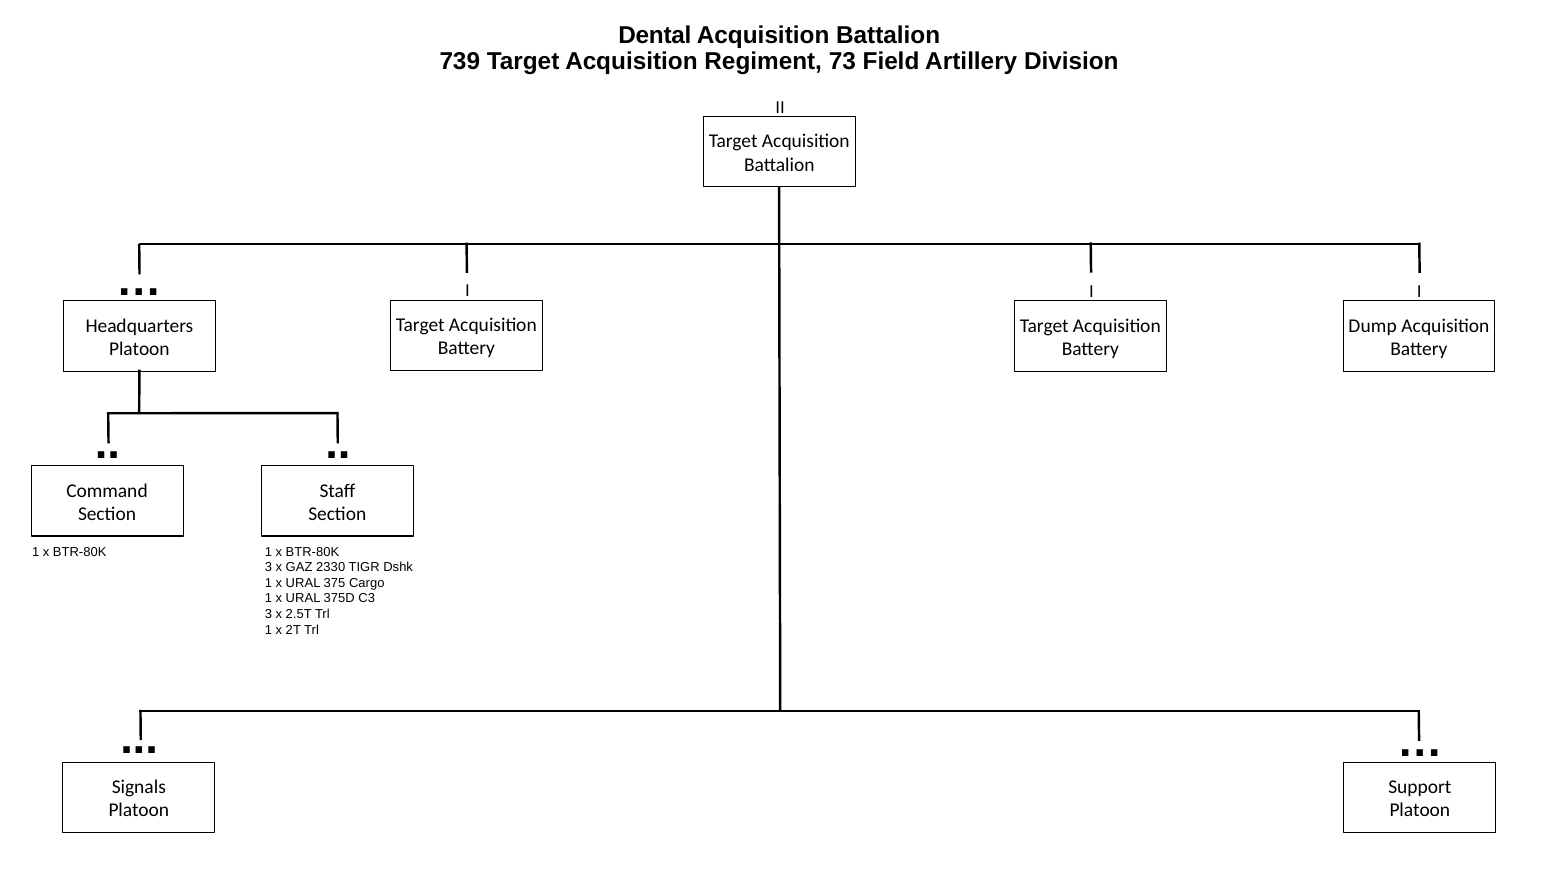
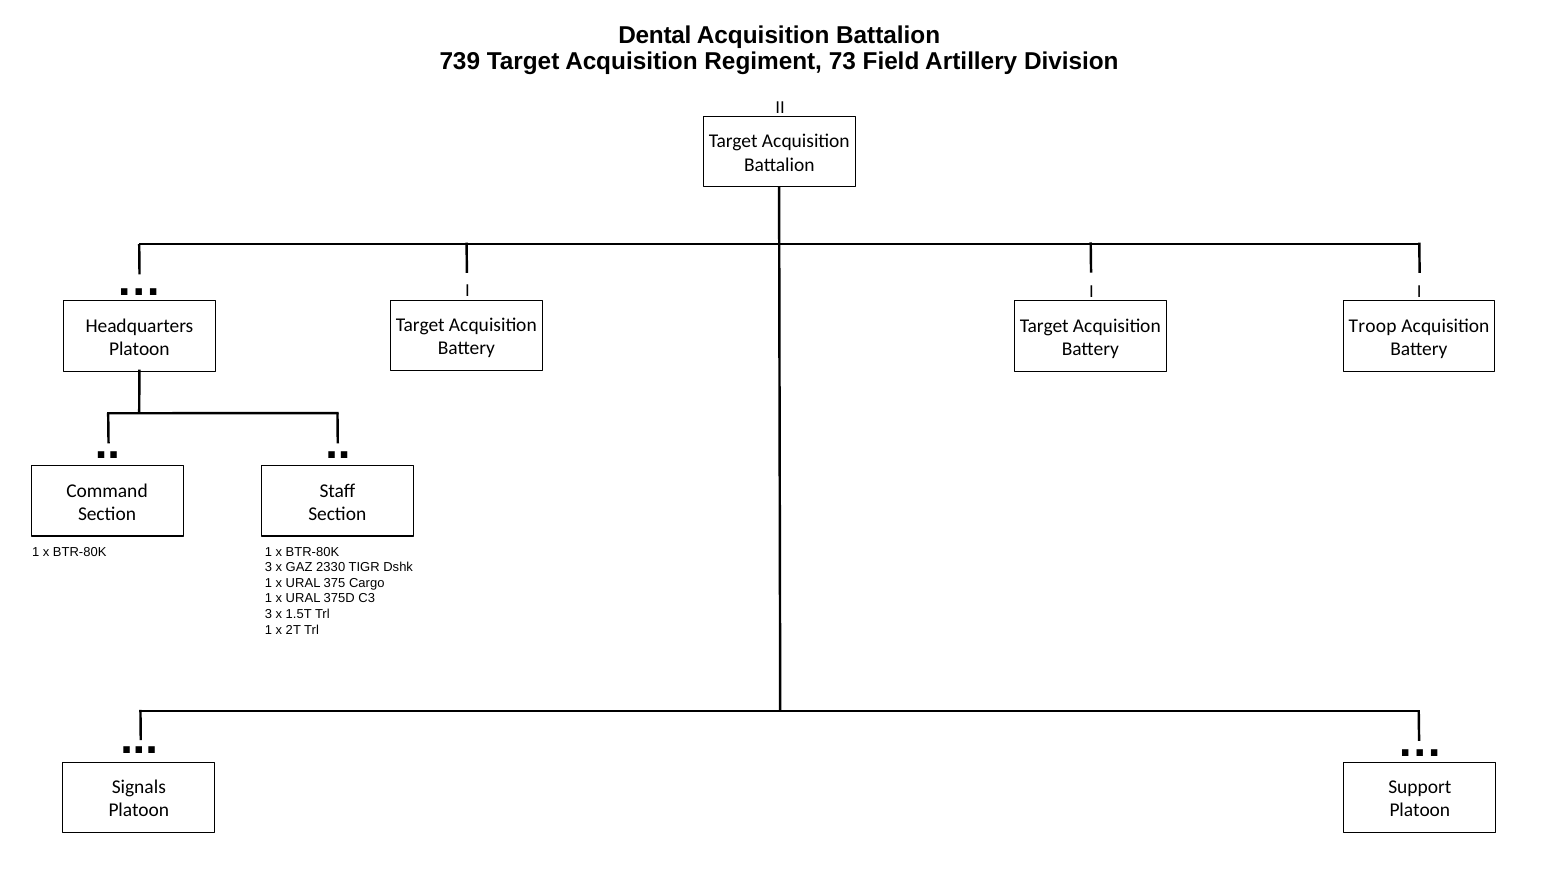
Dump: Dump -> Troop (1373, 326)
2.5T: 2.5T -> 1.5T (299, 614)
